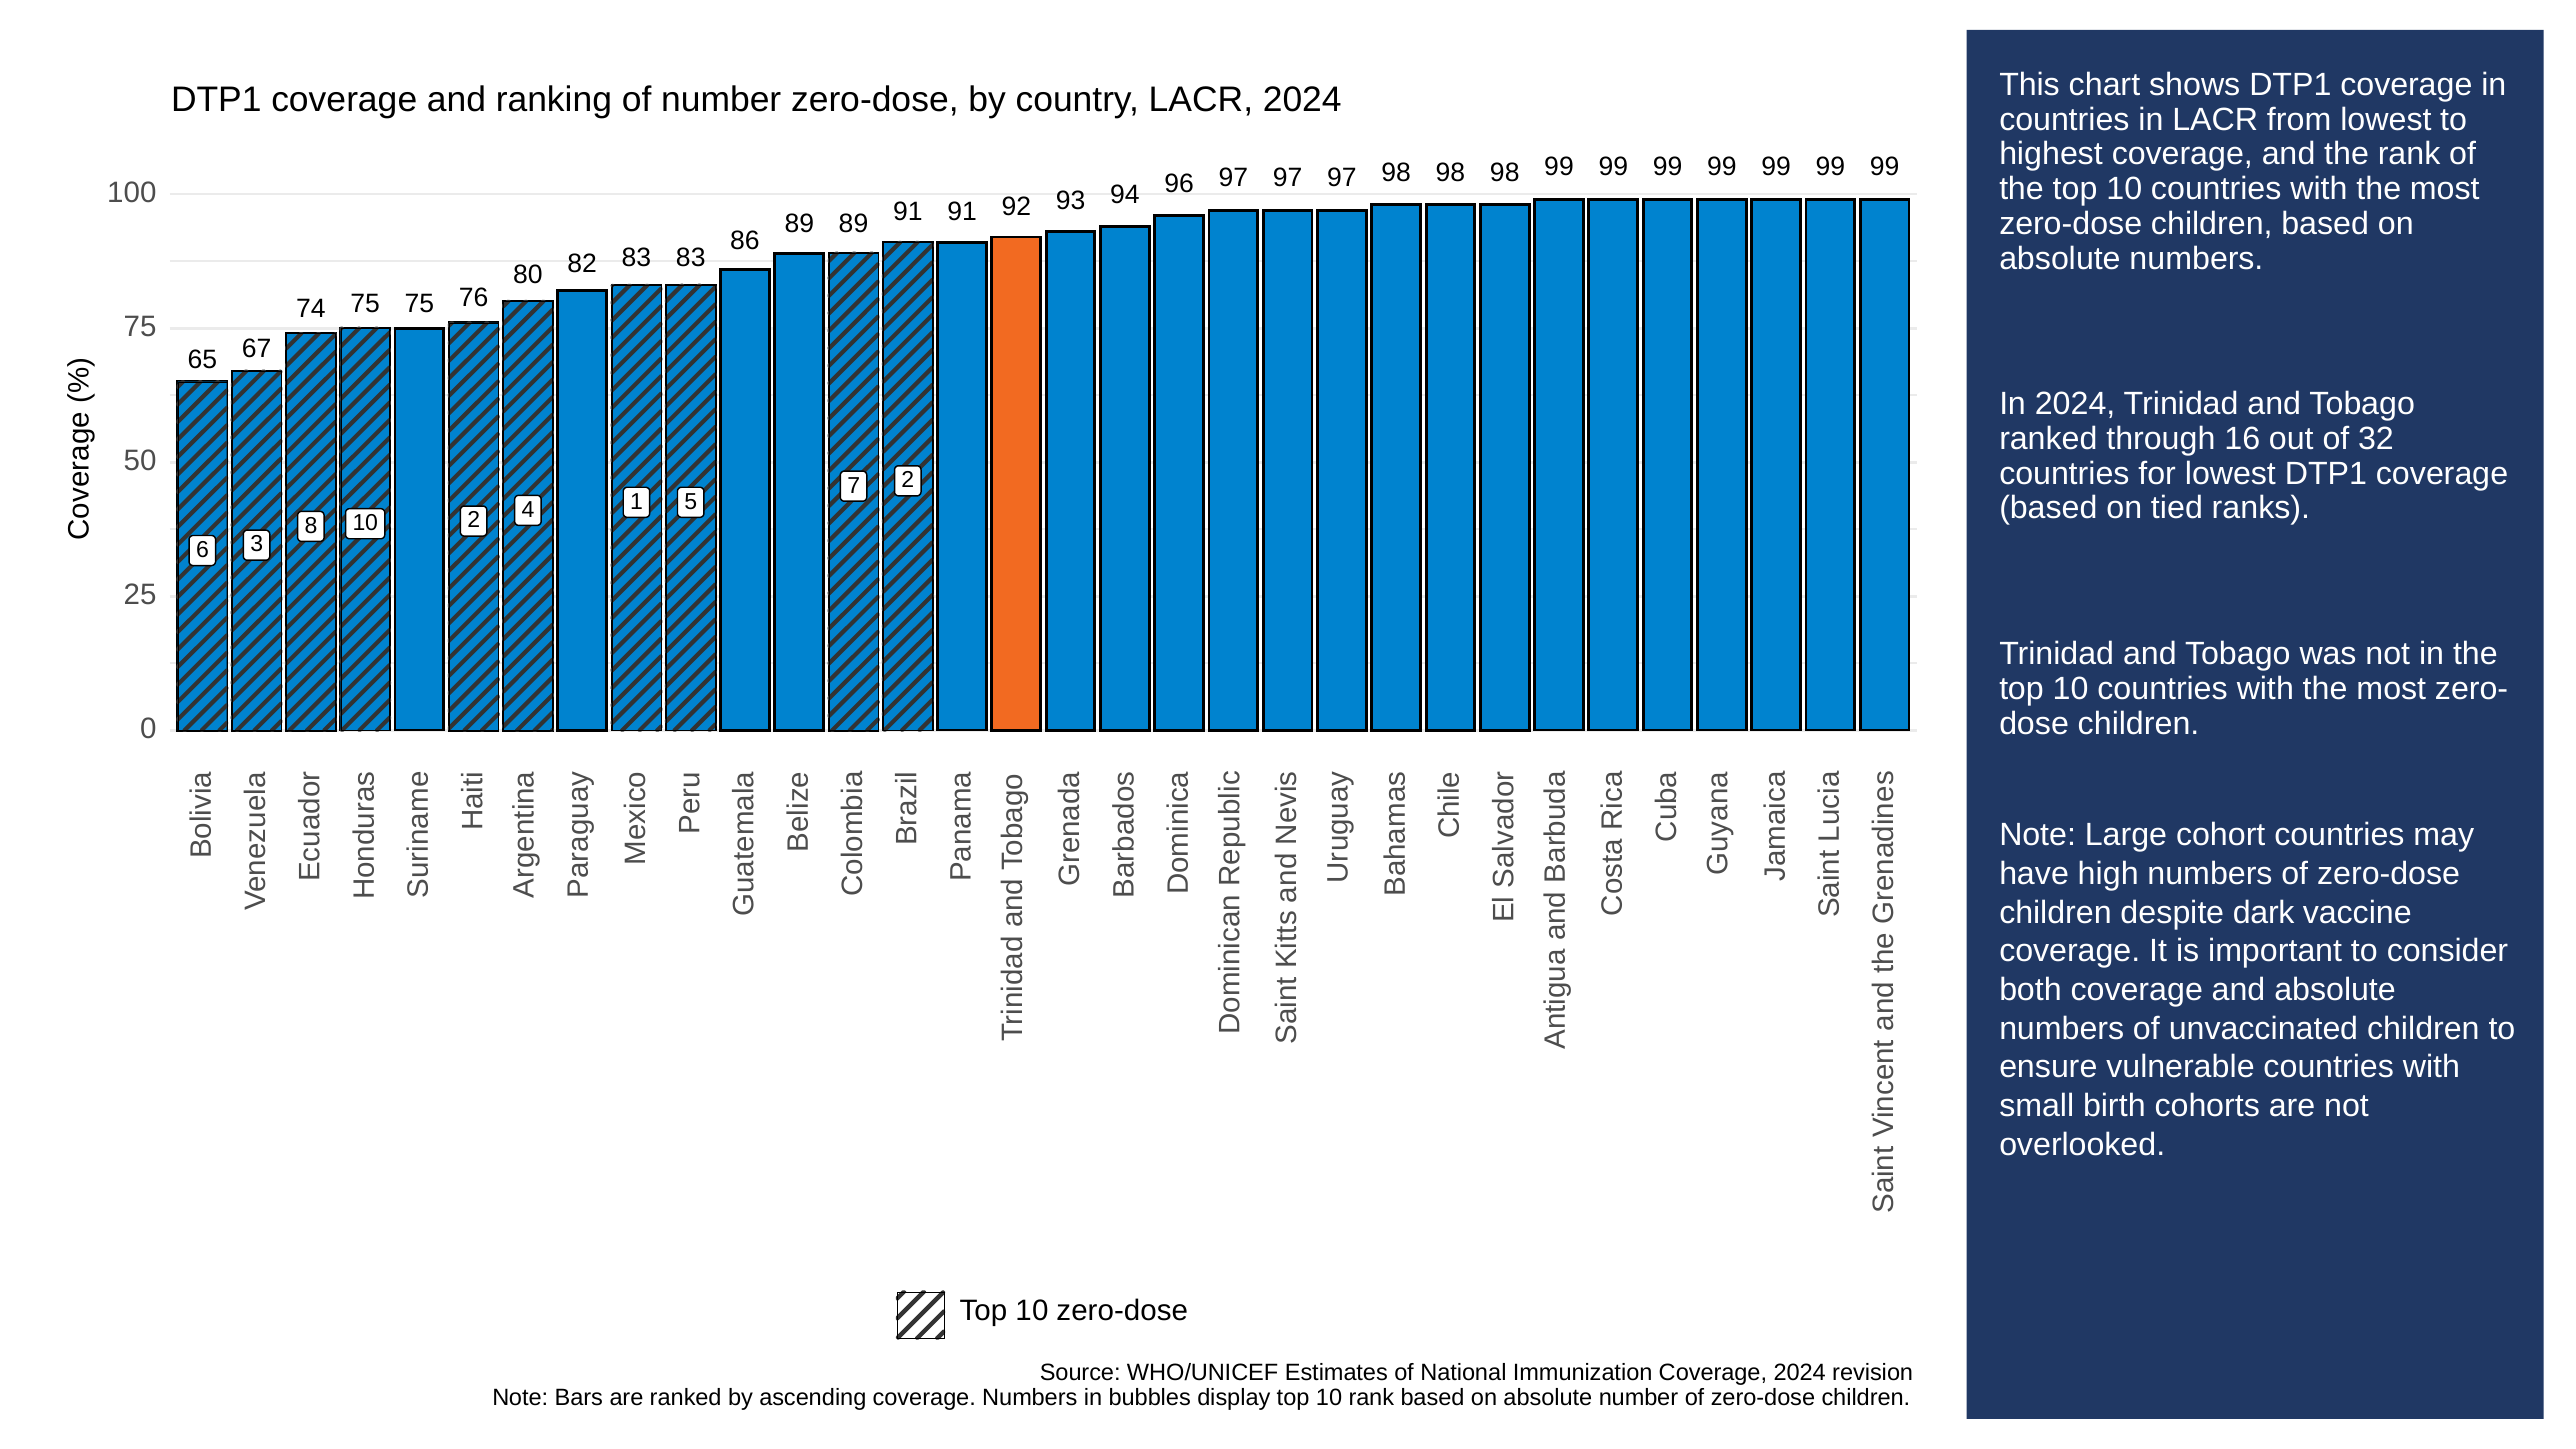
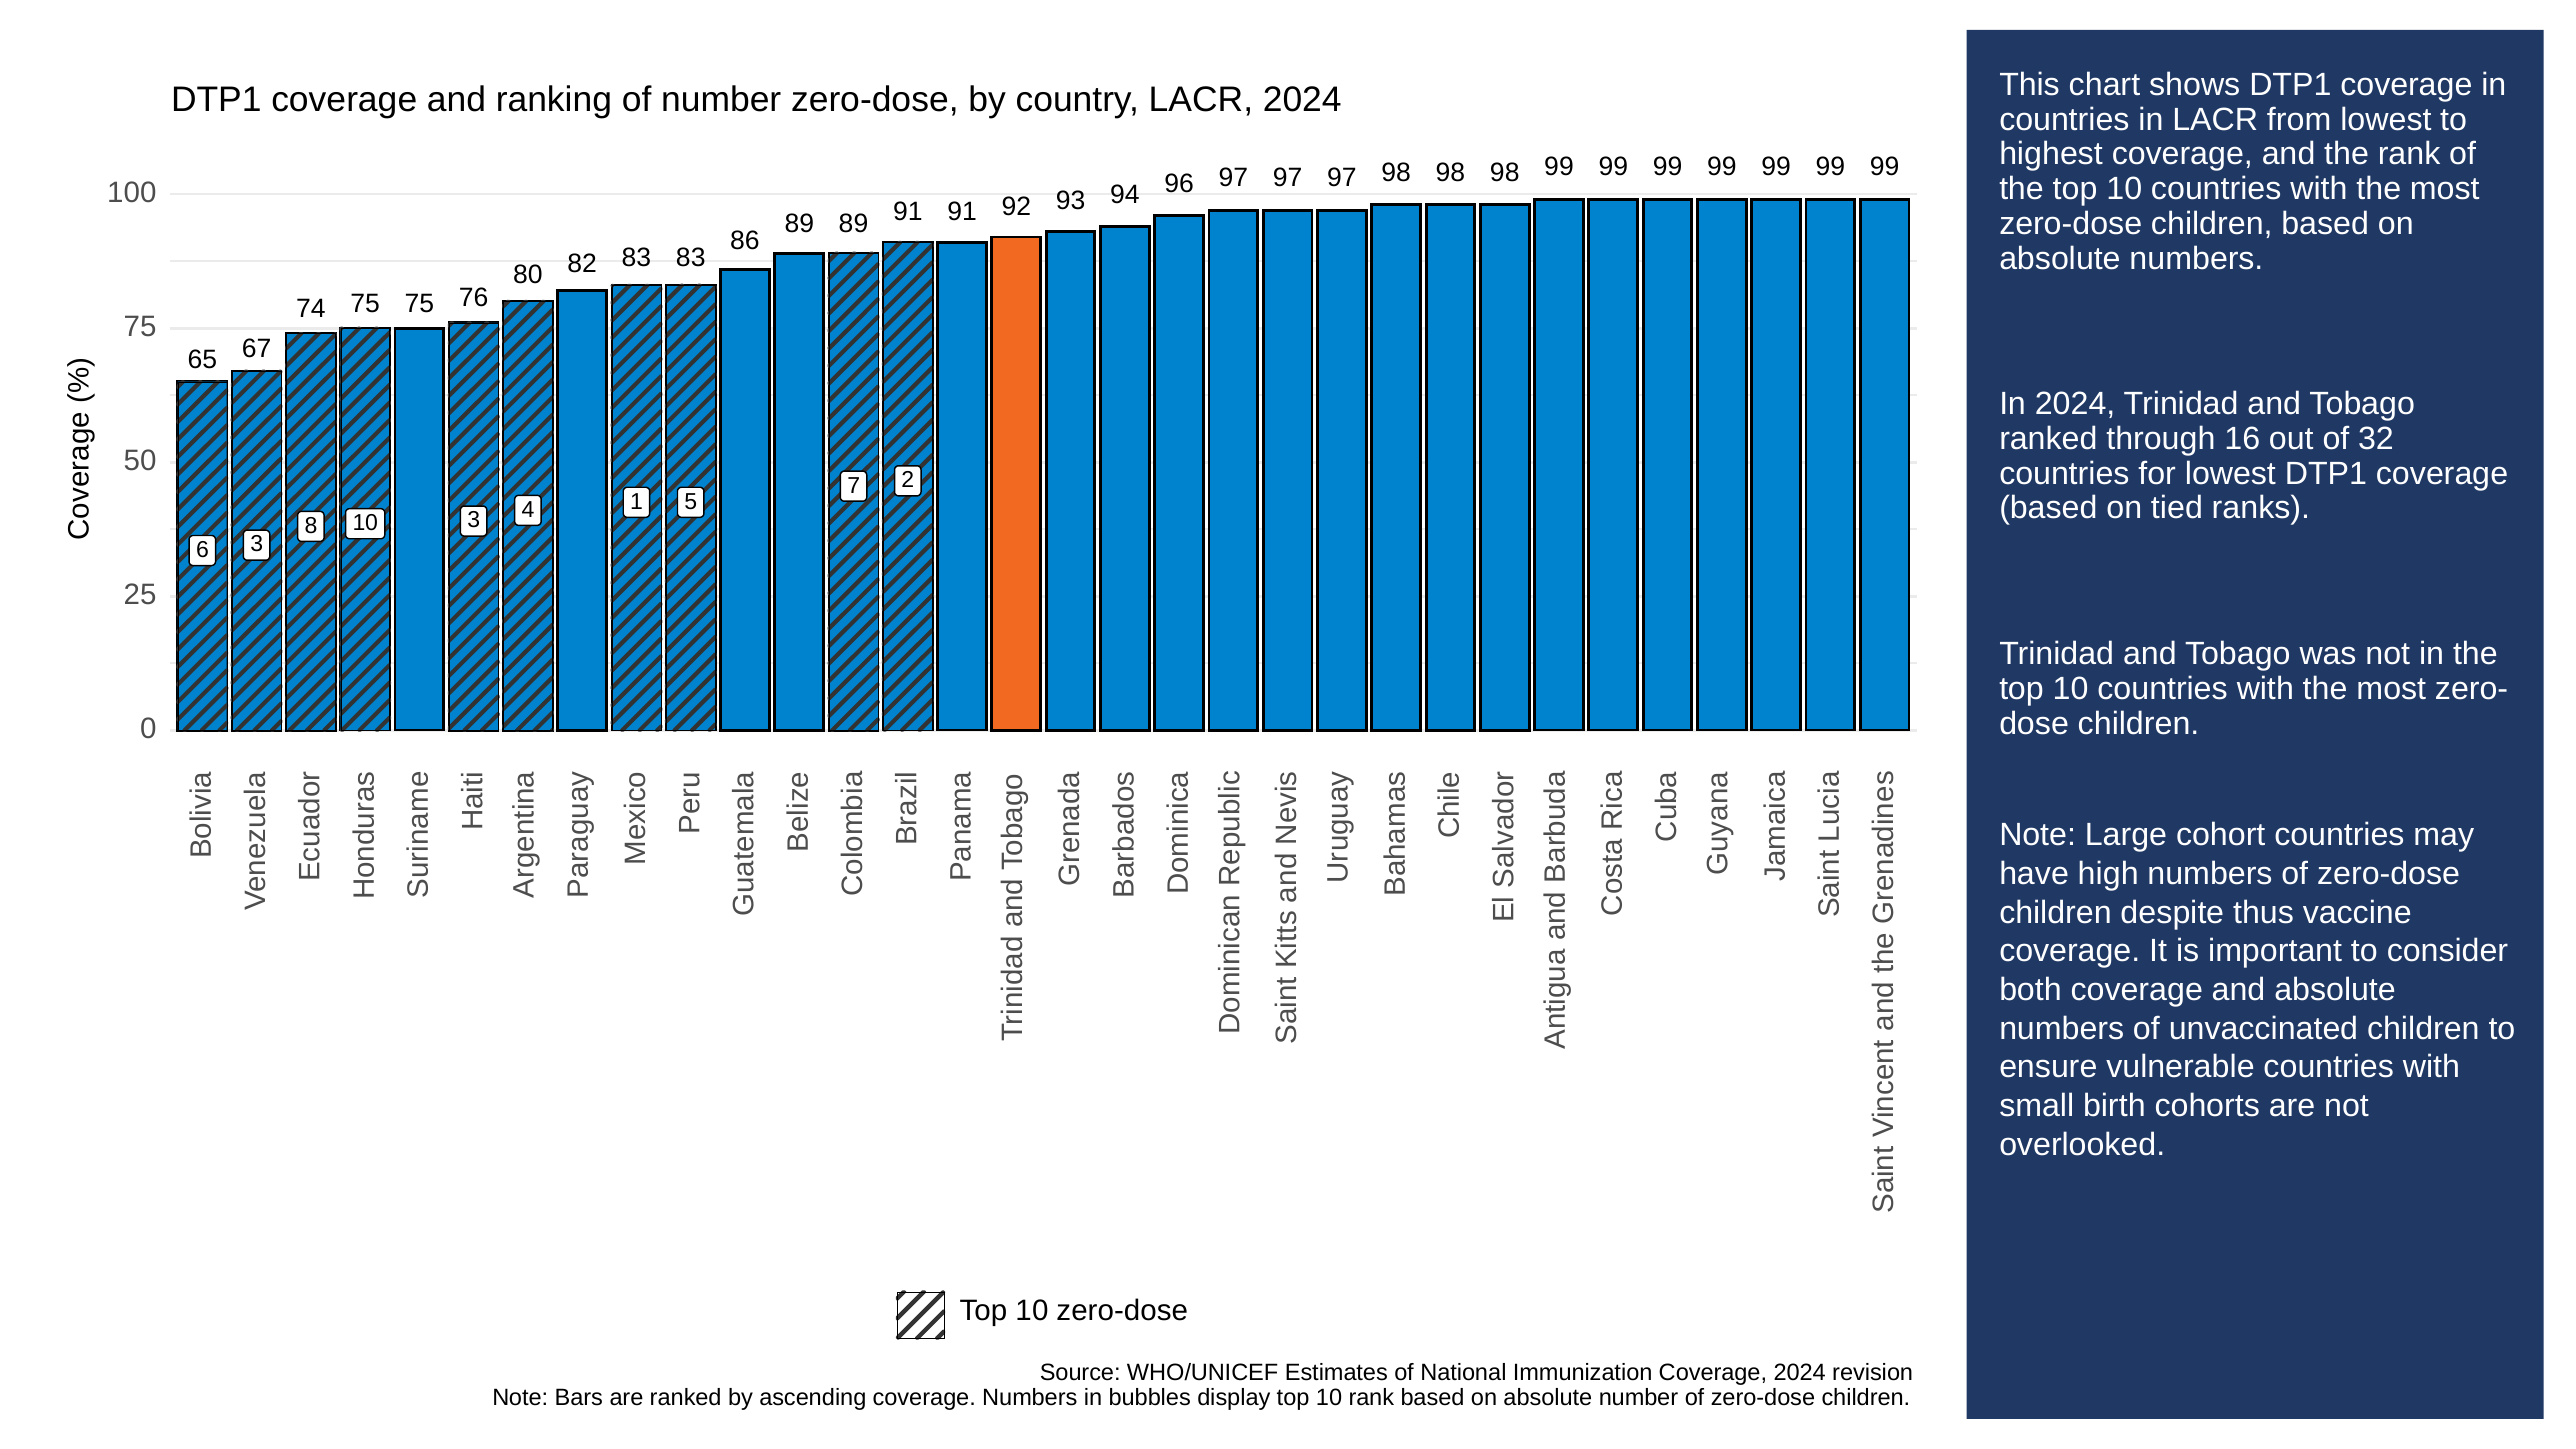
10 2: 2 -> 3 (474, 520)
dark: dark -> thus (2264, 913)
